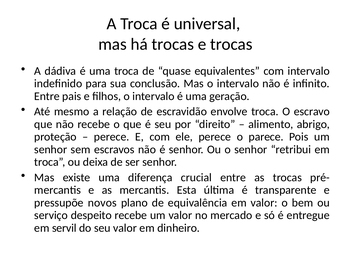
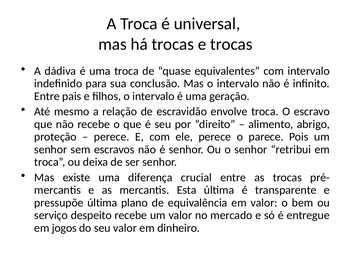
pressupõe novos: novos -> última (102, 203)
servil: servil -> jogos (64, 228)
